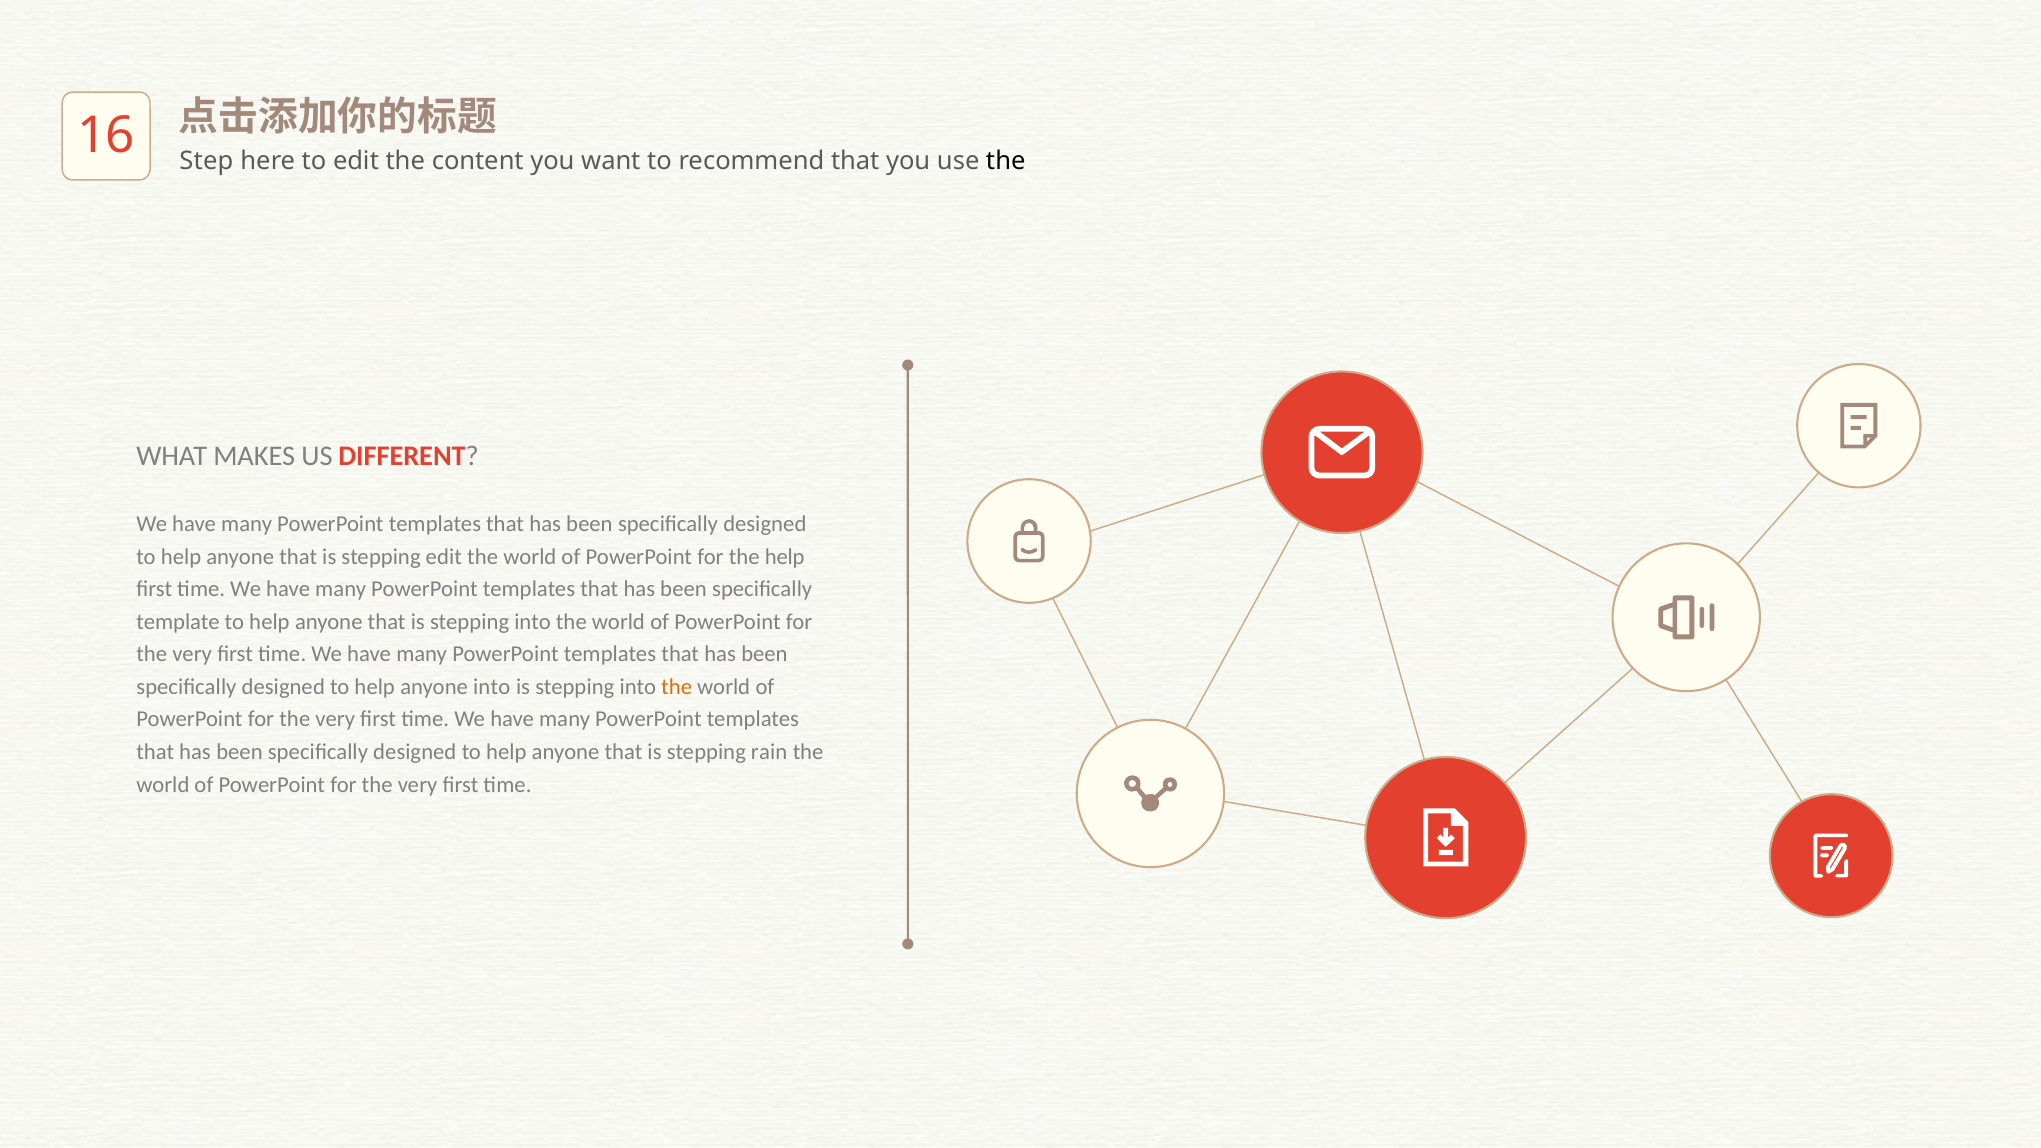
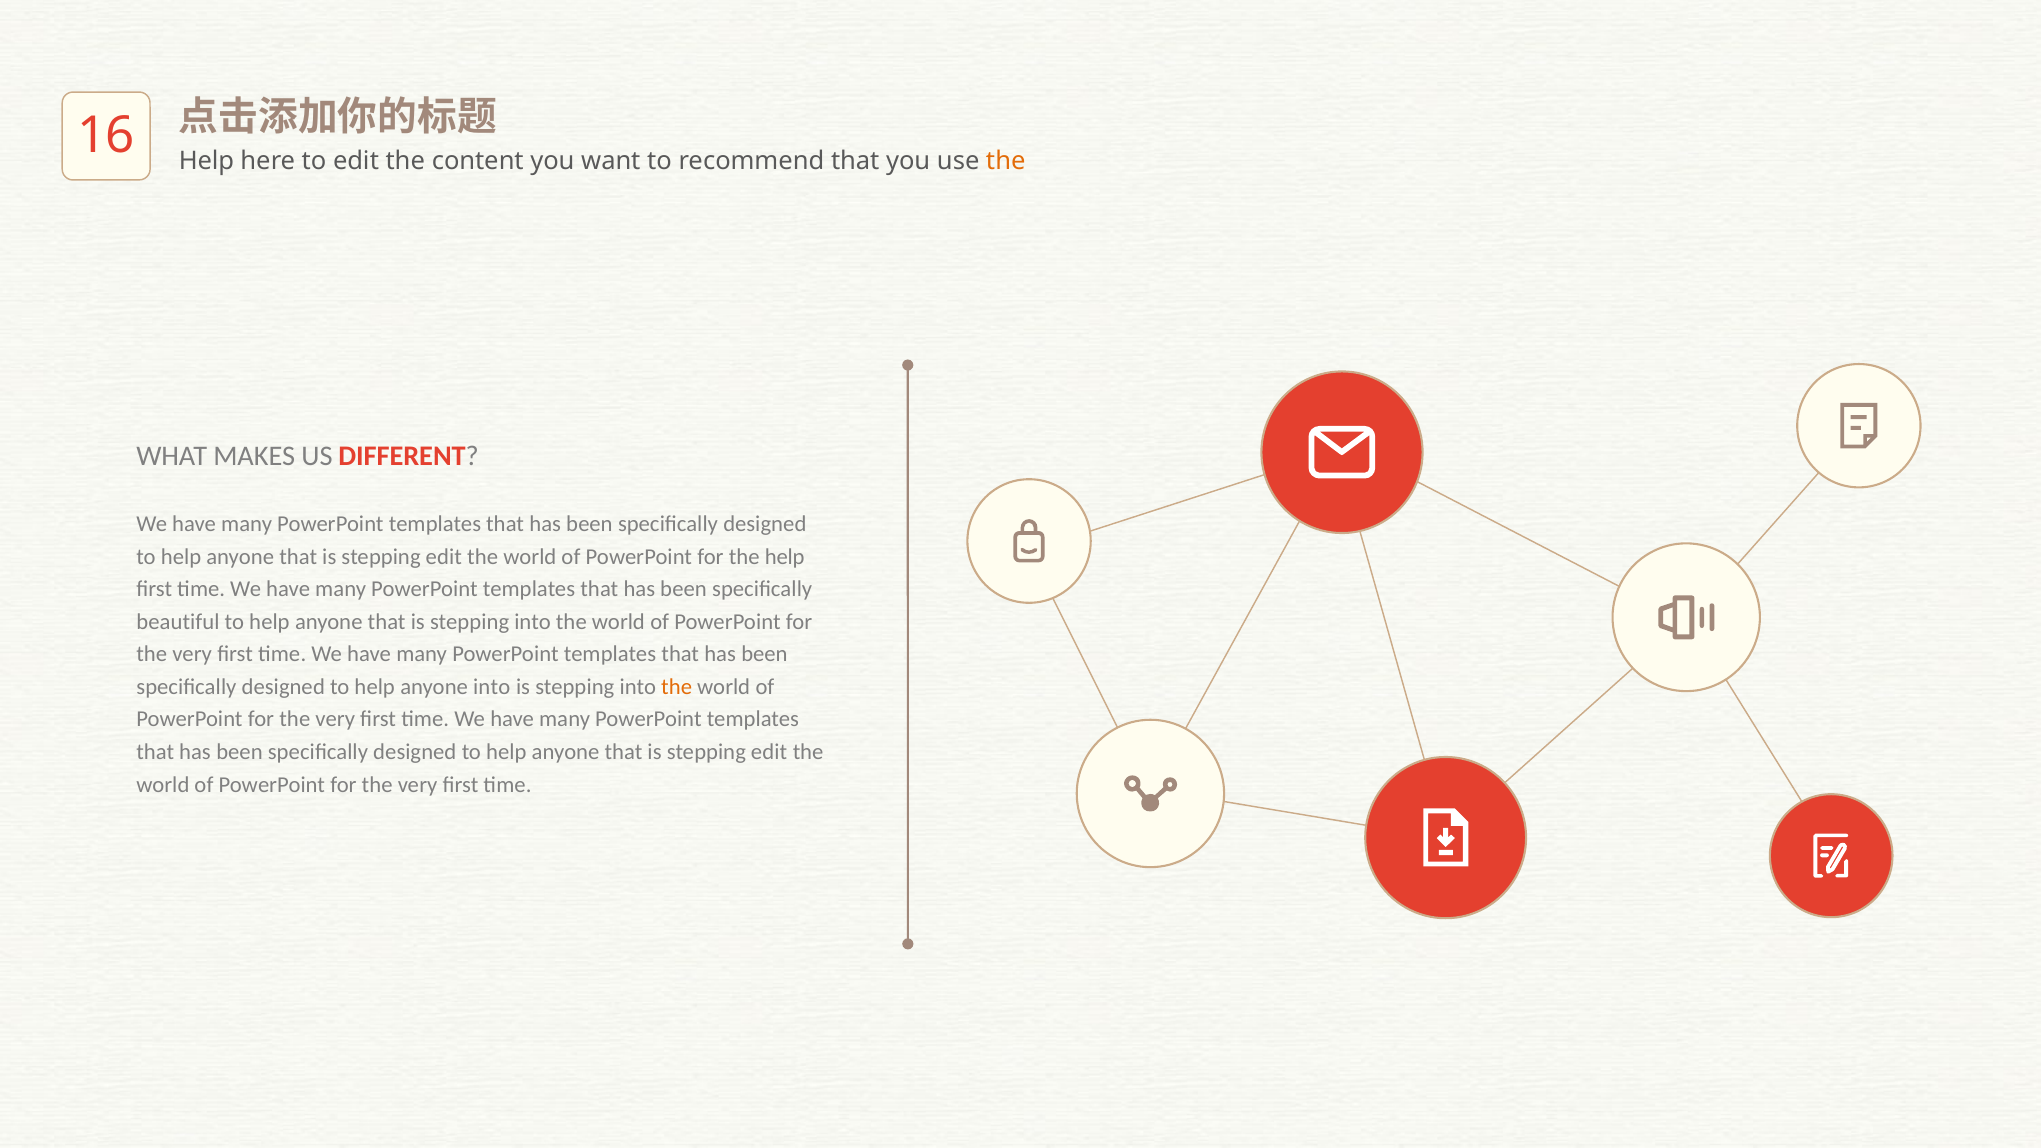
Step: Step -> Help (207, 161)
the colour: black -> orange (1006, 161)
template: template -> beautiful (178, 622)
rain: rain -> edit (769, 752)
